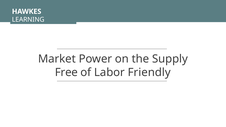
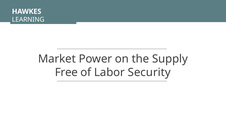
Friendly: Friendly -> Security (149, 72)
